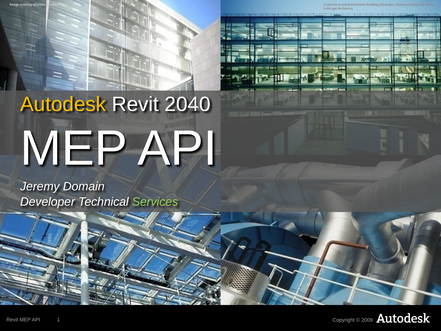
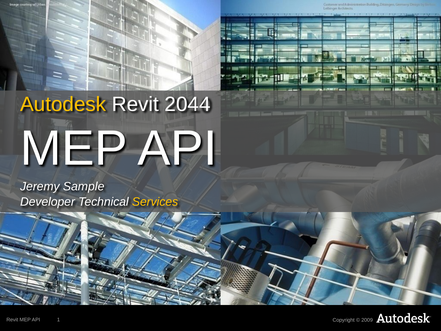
2040: 2040 -> 2044 (188, 104)
Domain: Domain -> Sample (84, 186)
Services colour: light green -> yellow (155, 202)
